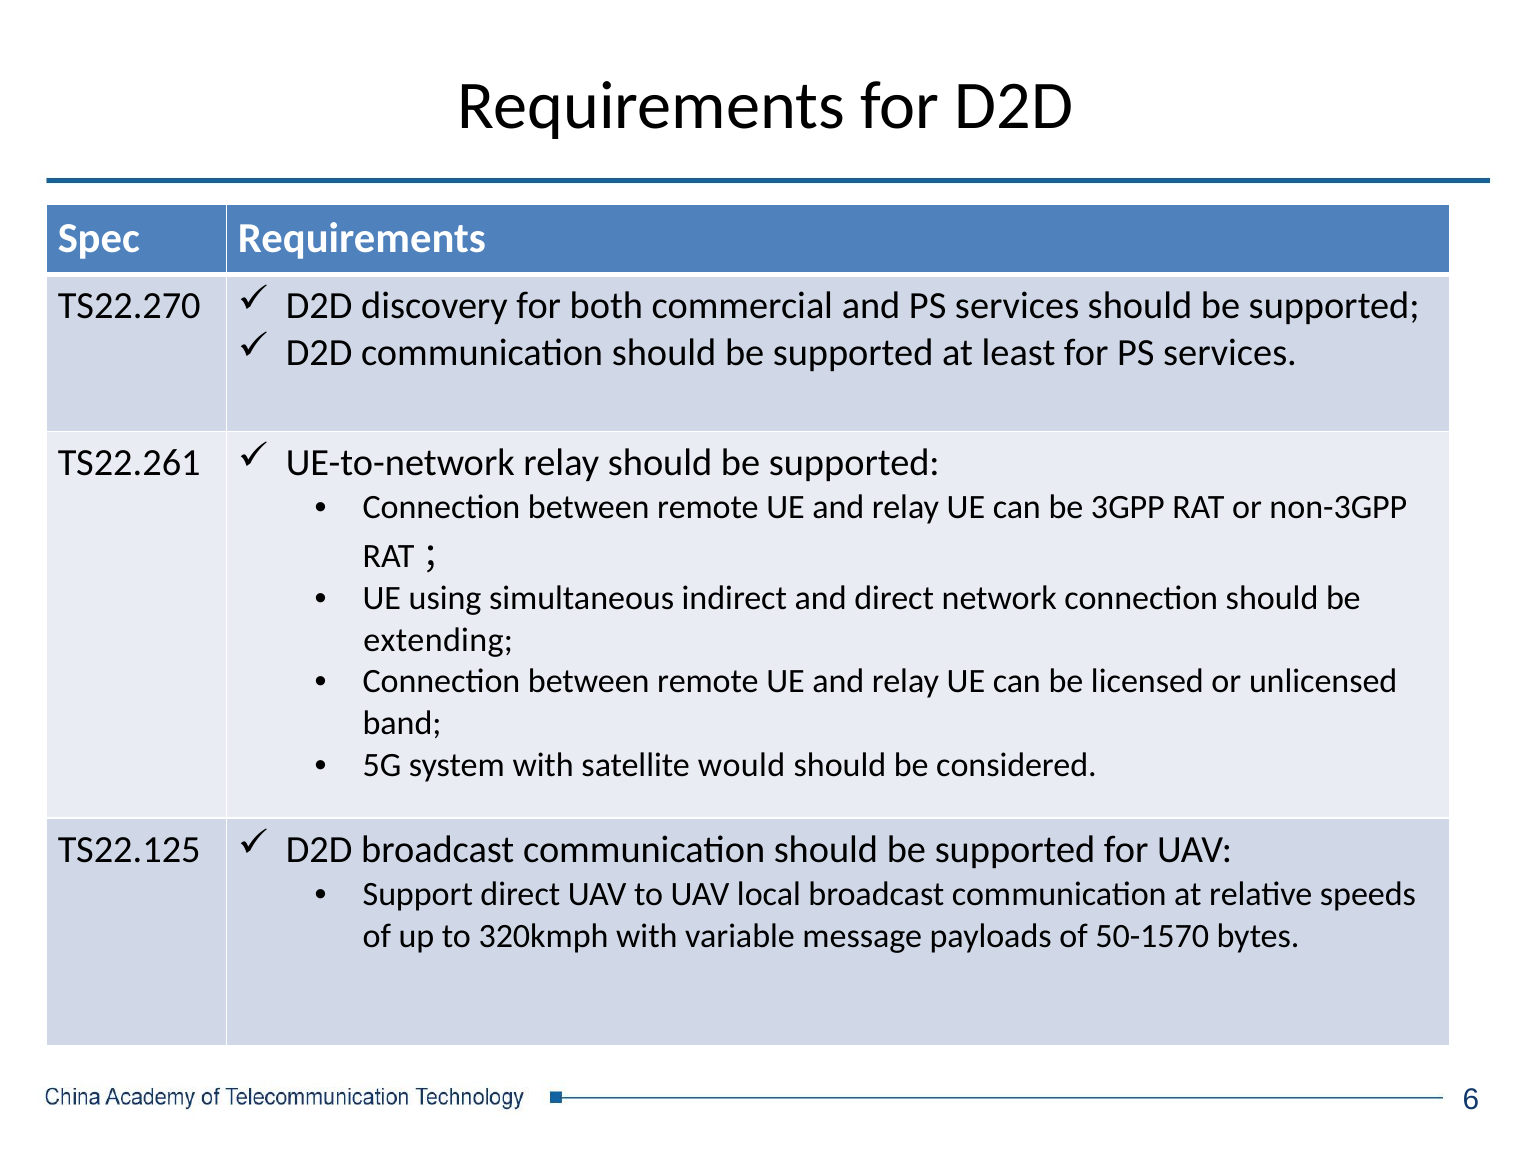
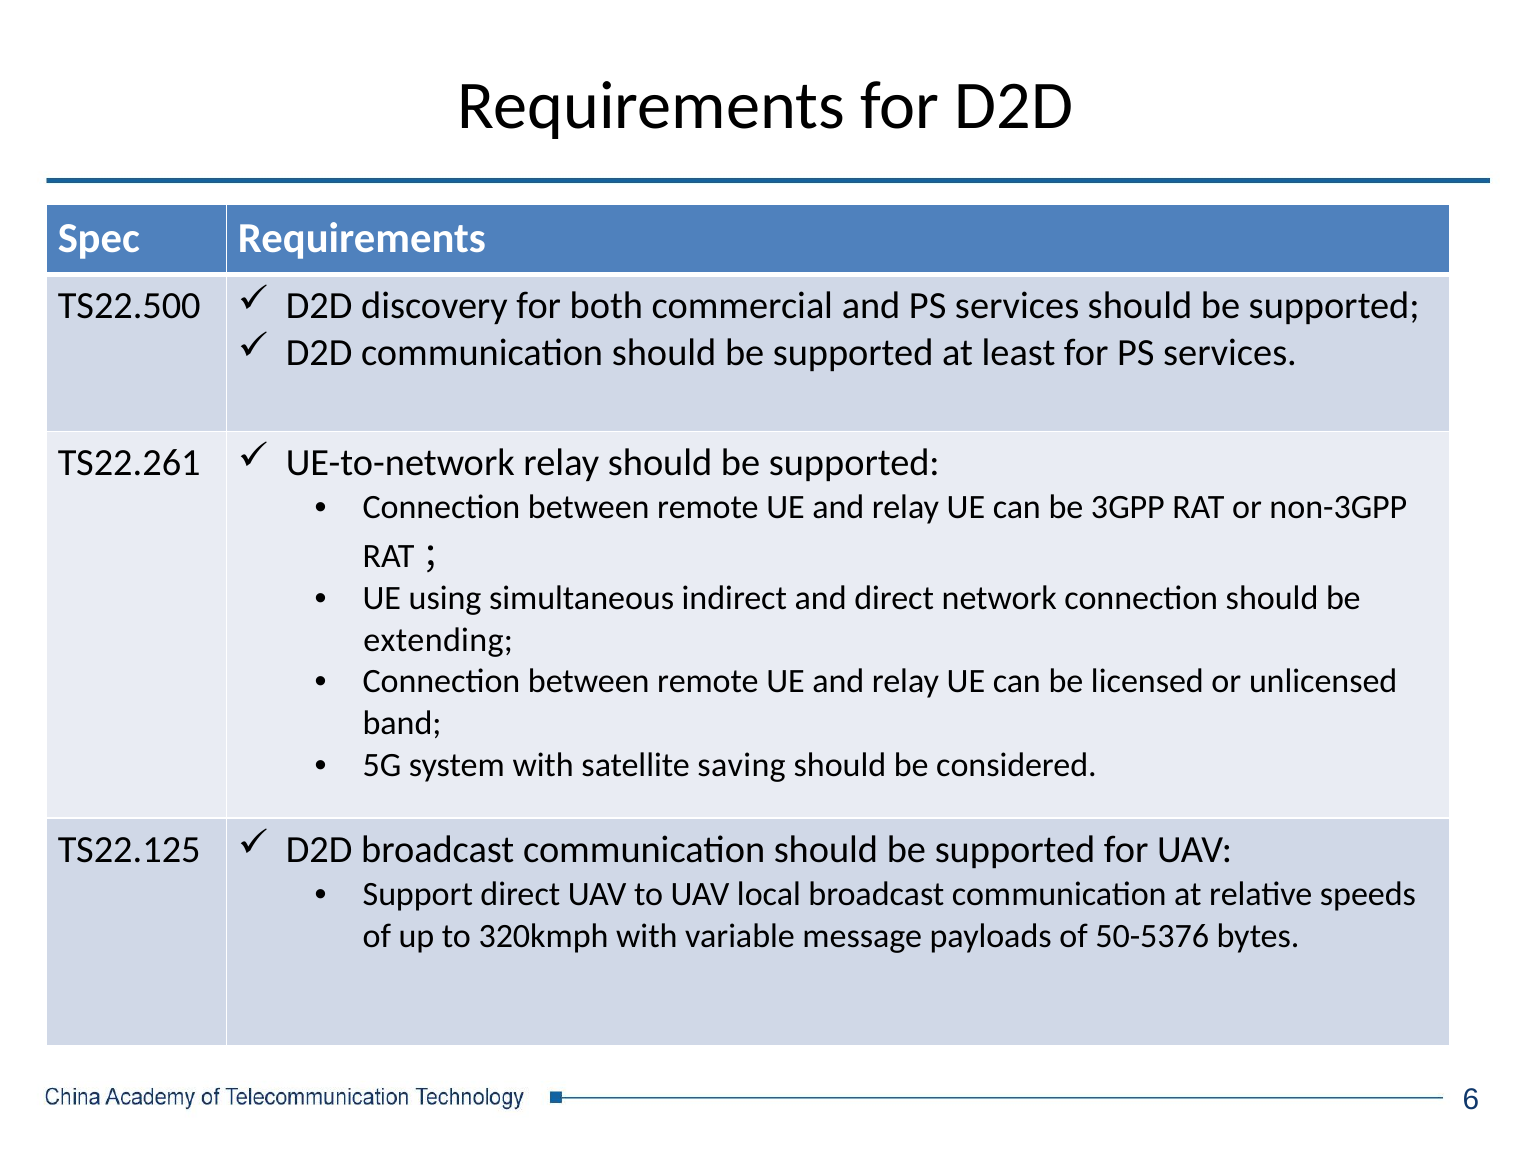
TS22.270: TS22.270 -> TS22.500 (129, 306)
would: would -> saving (742, 765)
50-1570: 50-1570 -> 50-5376 (1152, 936)
